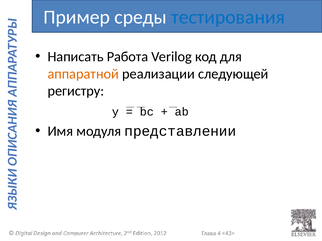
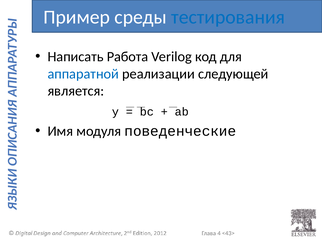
аппаратной colour: orange -> blue (83, 74)
регистру: регистру -> является (76, 91)
представлении: представлении -> поведенческие (180, 131)
